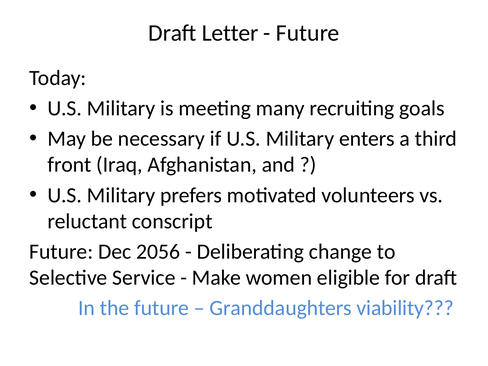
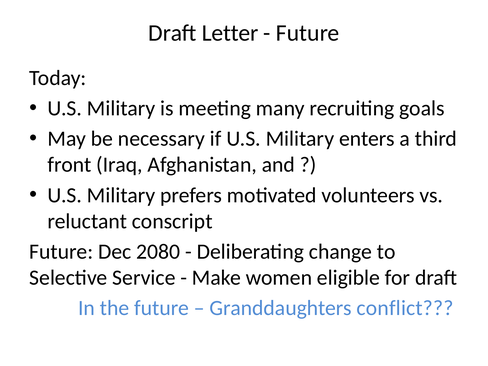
2056: 2056 -> 2080 (158, 252)
viability: viability -> conflict (405, 308)
